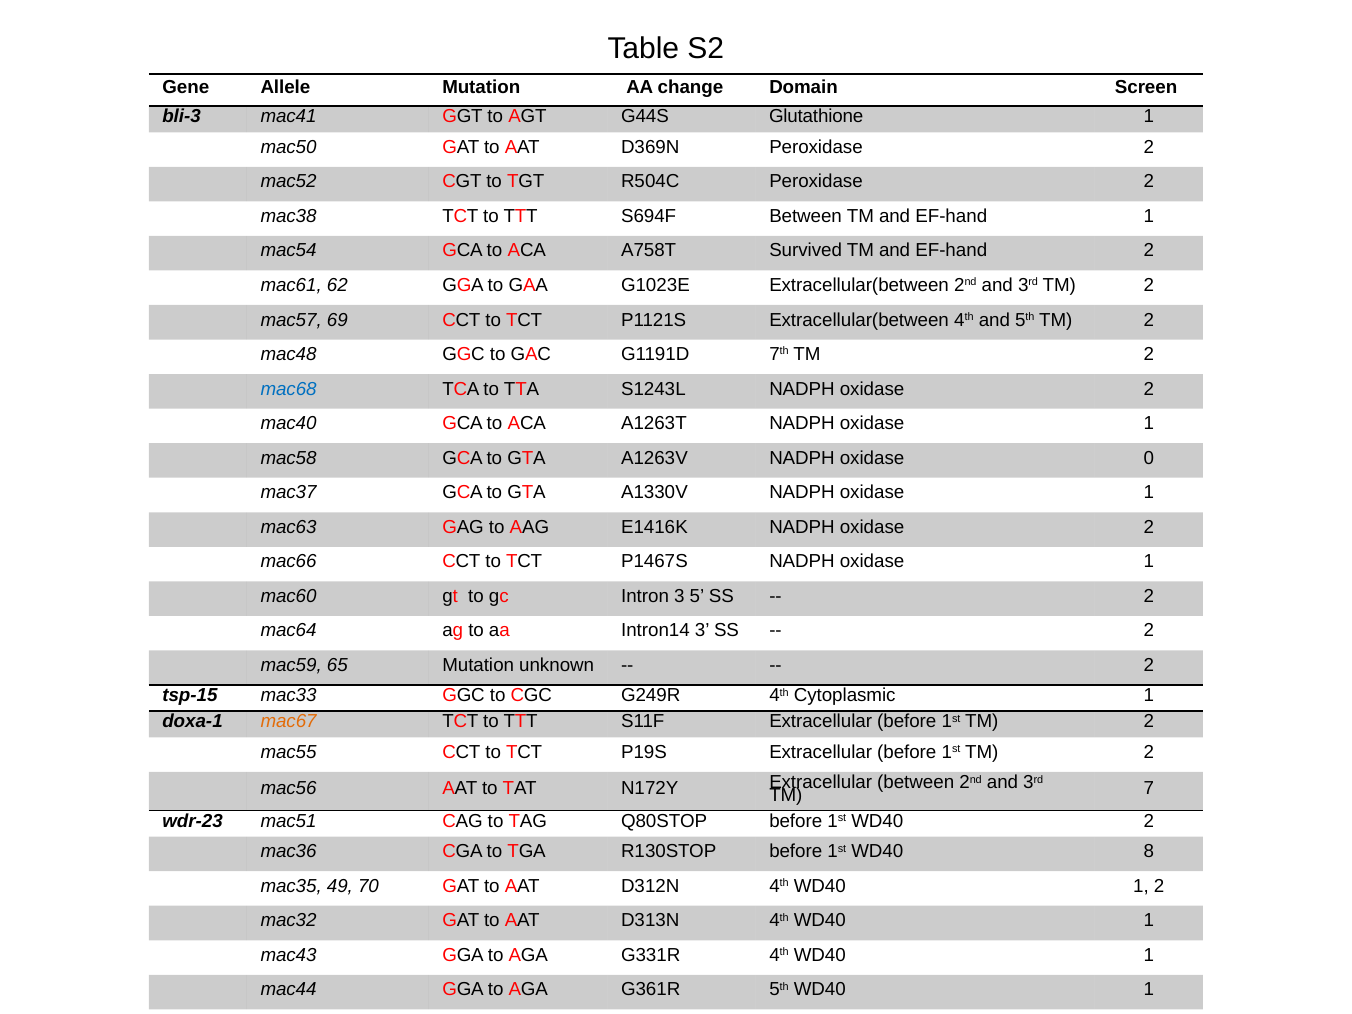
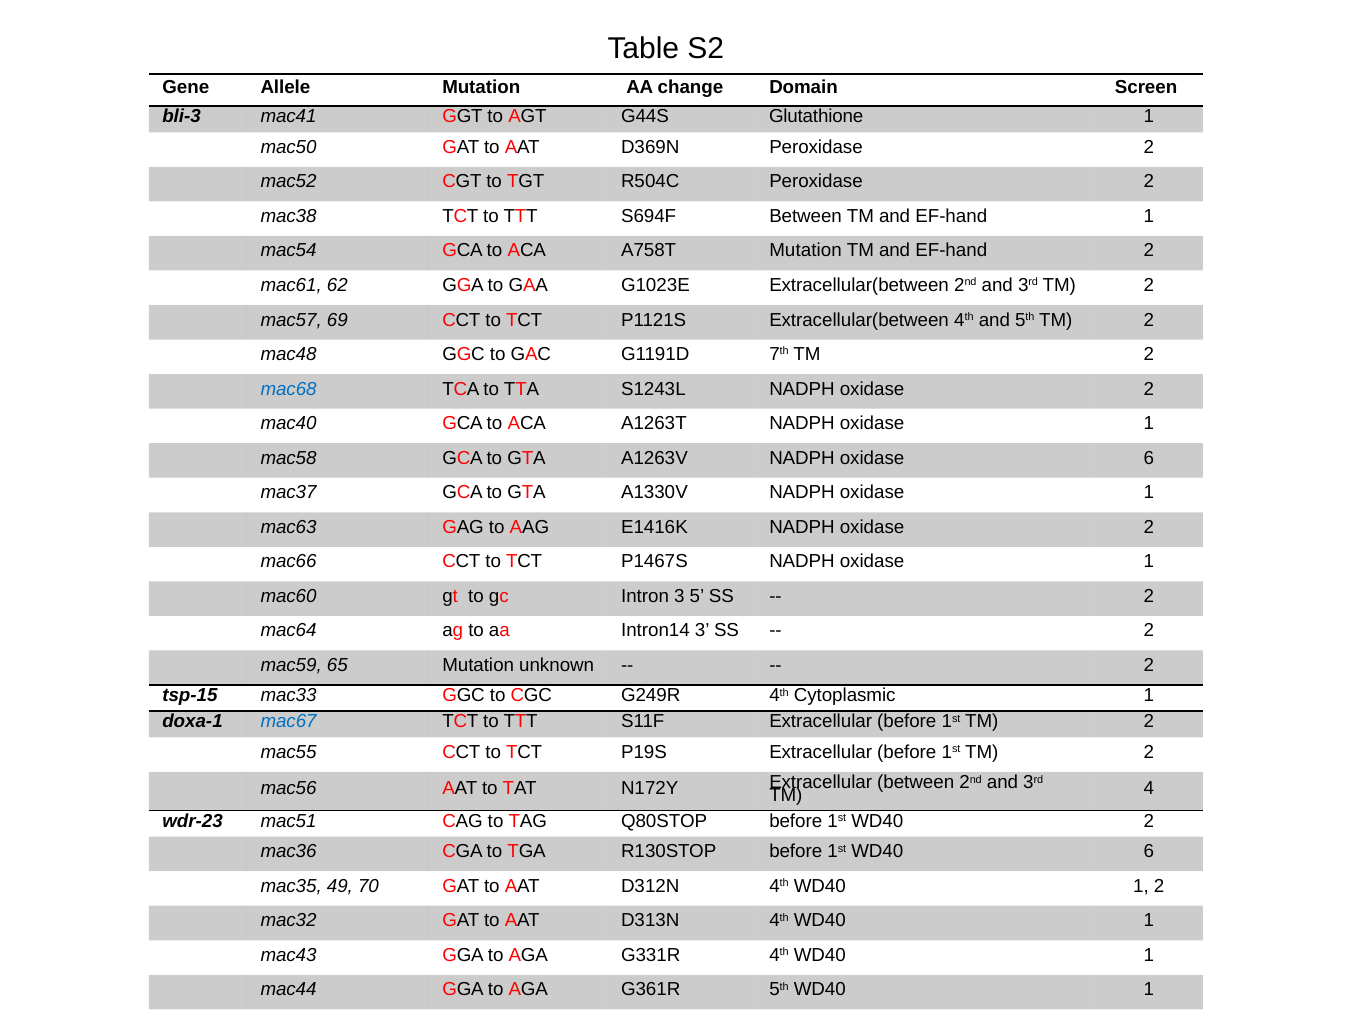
A758T Survived: Survived -> Mutation (806, 251)
oxidase 0: 0 -> 6 (1149, 458)
mac67 colour: orange -> blue (289, 722)
7: 7 -> 4 (1149, 789)
WD40 8: 8 -> 6 (1149, 851)
